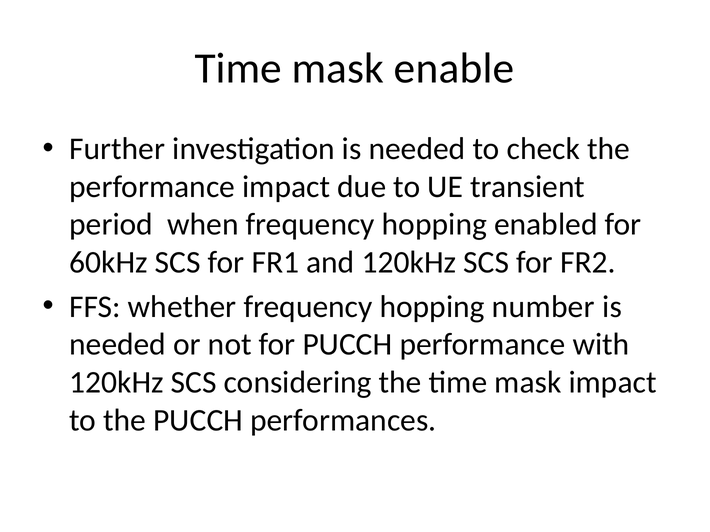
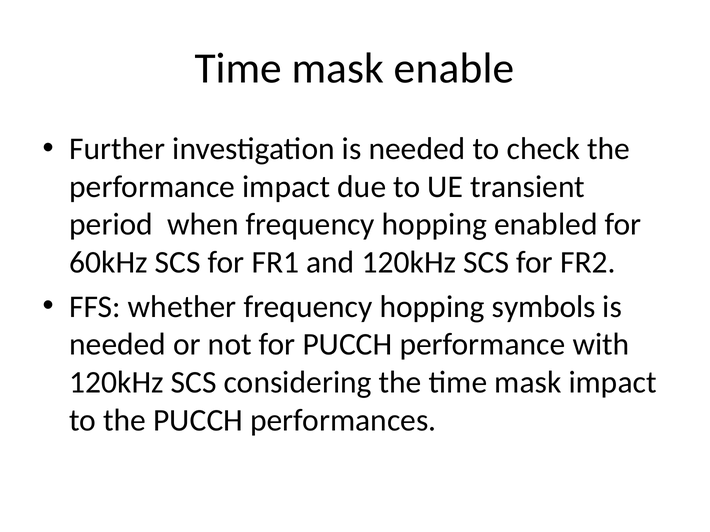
number: number -> symbols (544, 307)
